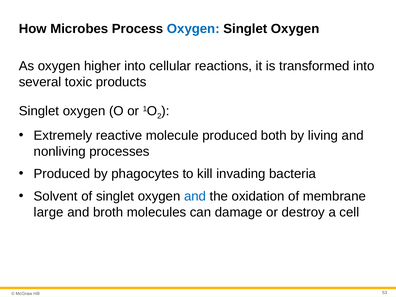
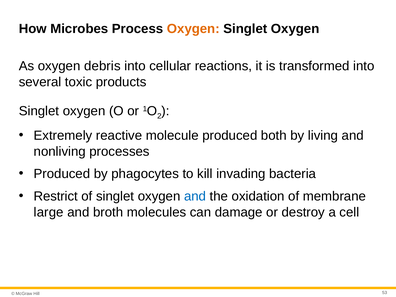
Oxygen colour: blue -> orange (193, 29)
higher: higher -> debris (102, 66)
Solvent: Solvent -> Restrict (56, 196)
